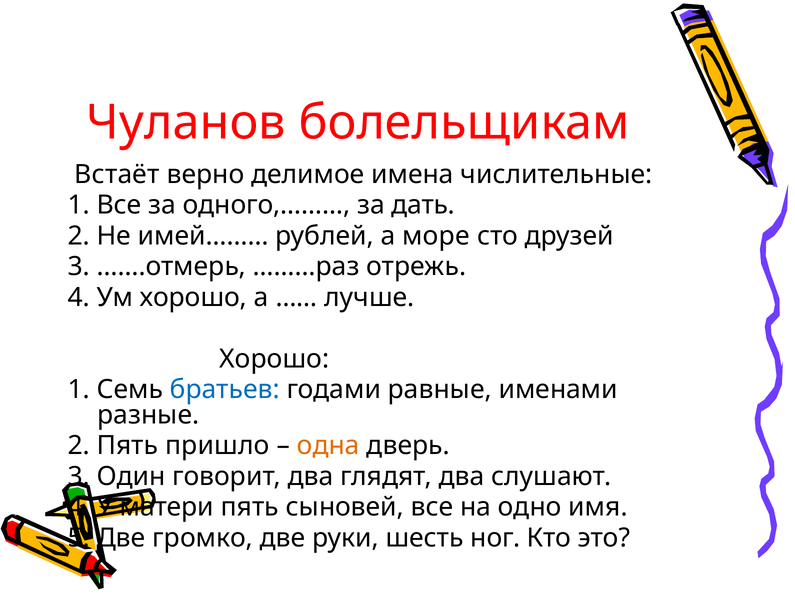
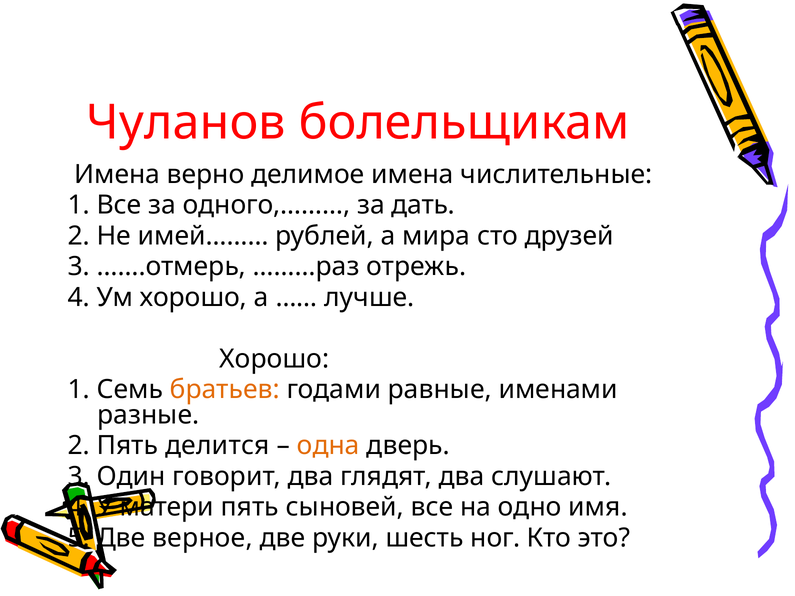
Встаёт: Встаёт -> Имена (117, 175)
море: море -> мира (436, 236)
братьев colour: blue -> orange (225, 390)
пришло: пришло -> делится (217, 446)
громко: громко -> верное (203, 538)
